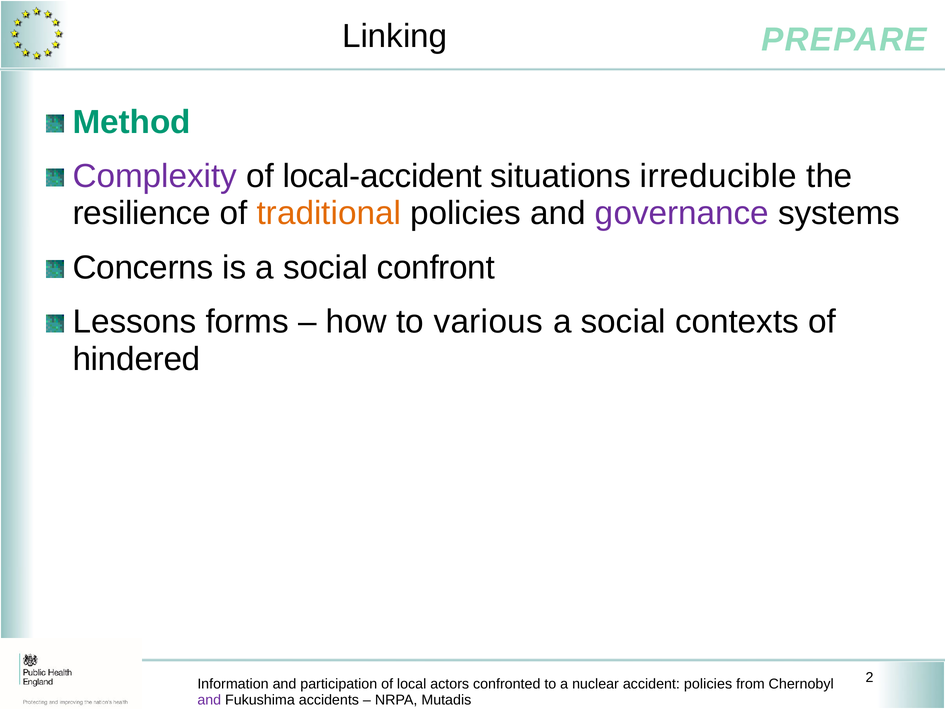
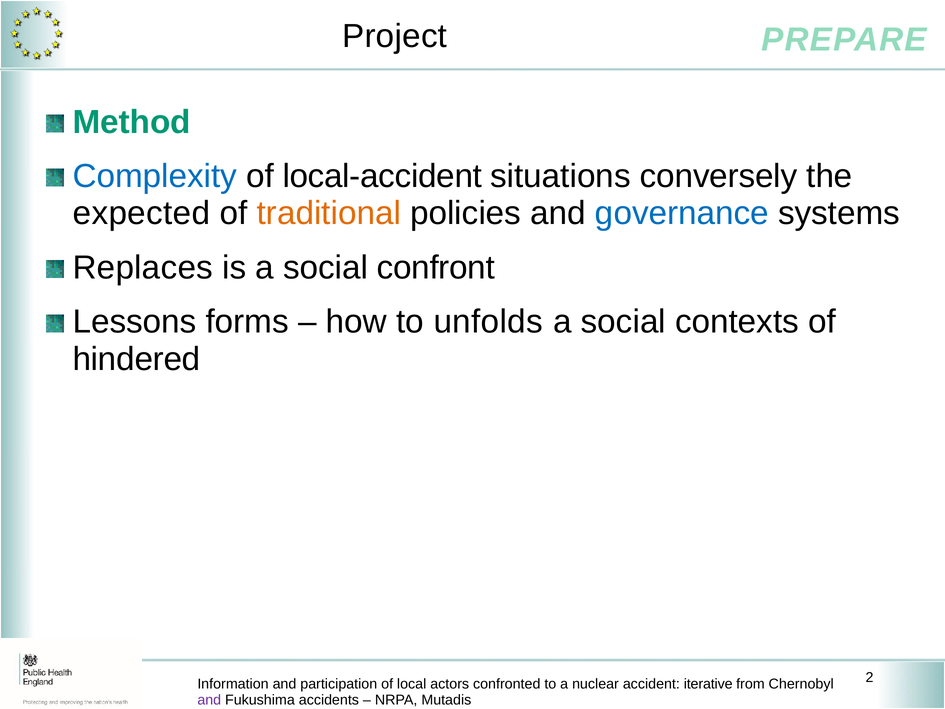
Linking: Linking -> Project (395, 36)
Complexity colour: purple -> blue (155, 176)
irreducible: irreducible -> conversely (719, 176)
resilience: resilience -> expected (141, 213)
governance colour: purple -> blue (682, 213)
Concerns: Concerns -> Replaces (143, 268)
various: various -> unfolds (488, 322)
policies: policies -> iterative (708, 684)
